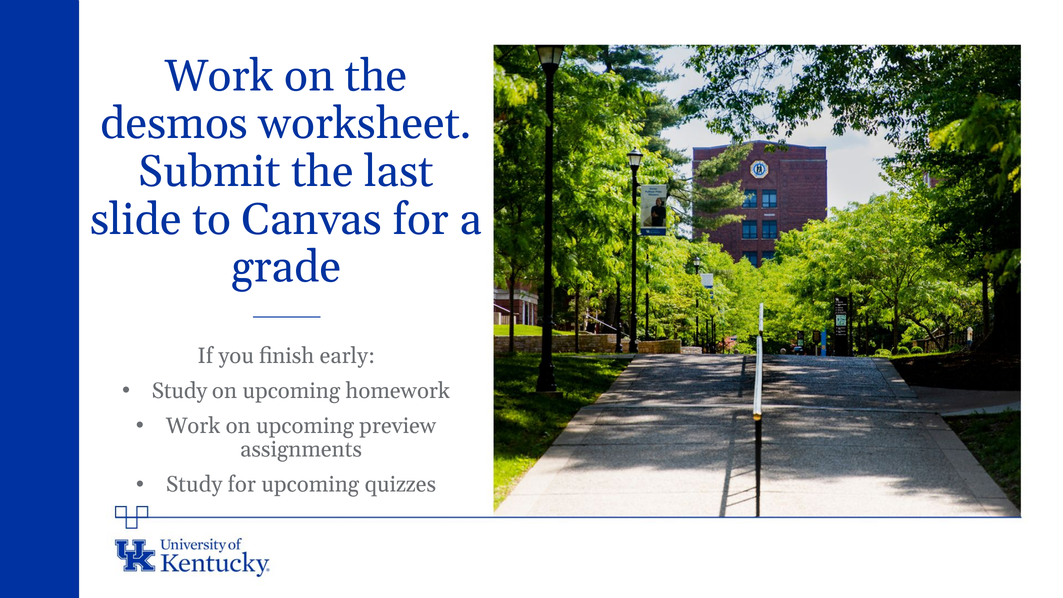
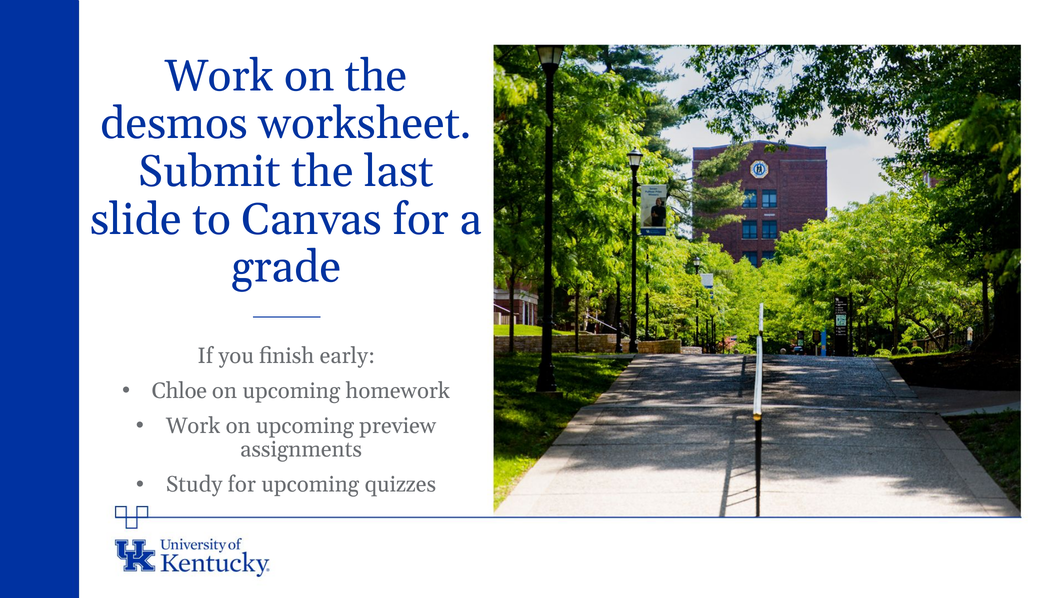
Study: Study -> Chloe (179, 391)
